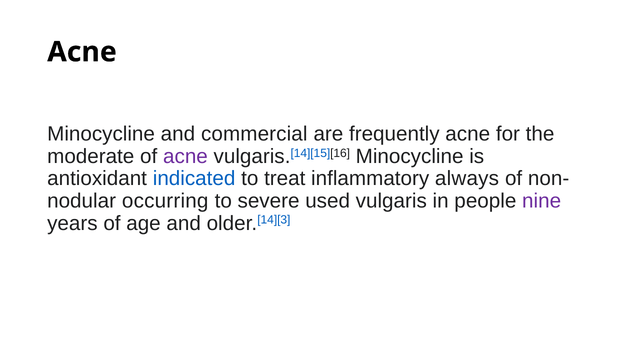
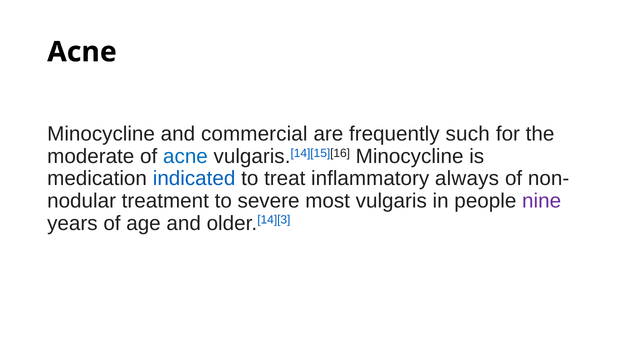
frequently acne: acne -> such (468, 134)
acne colour: purple -> blue (185, 156)
antioxidant: antioxidant -> medication (97, 179)
occurring: occurring -> treatment (165, 201)
used: used -> most (328, 201)
